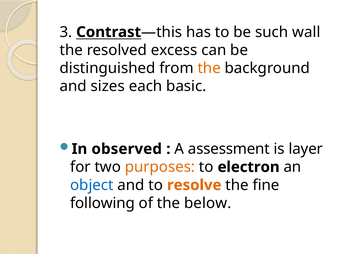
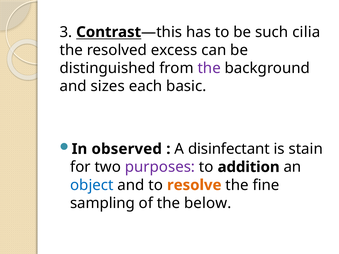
wall: wall -> cilia (306, 32)
the colour: orange -> purple (209, 68)
assessment: assessment -> disinfectant (229, 149)
layer: layer -> stain (306, 149)
purposes colour: orange -> purple (160, 167)
electron: electron -> addition (249, 167)
following: following -> sampling (102, 203)
